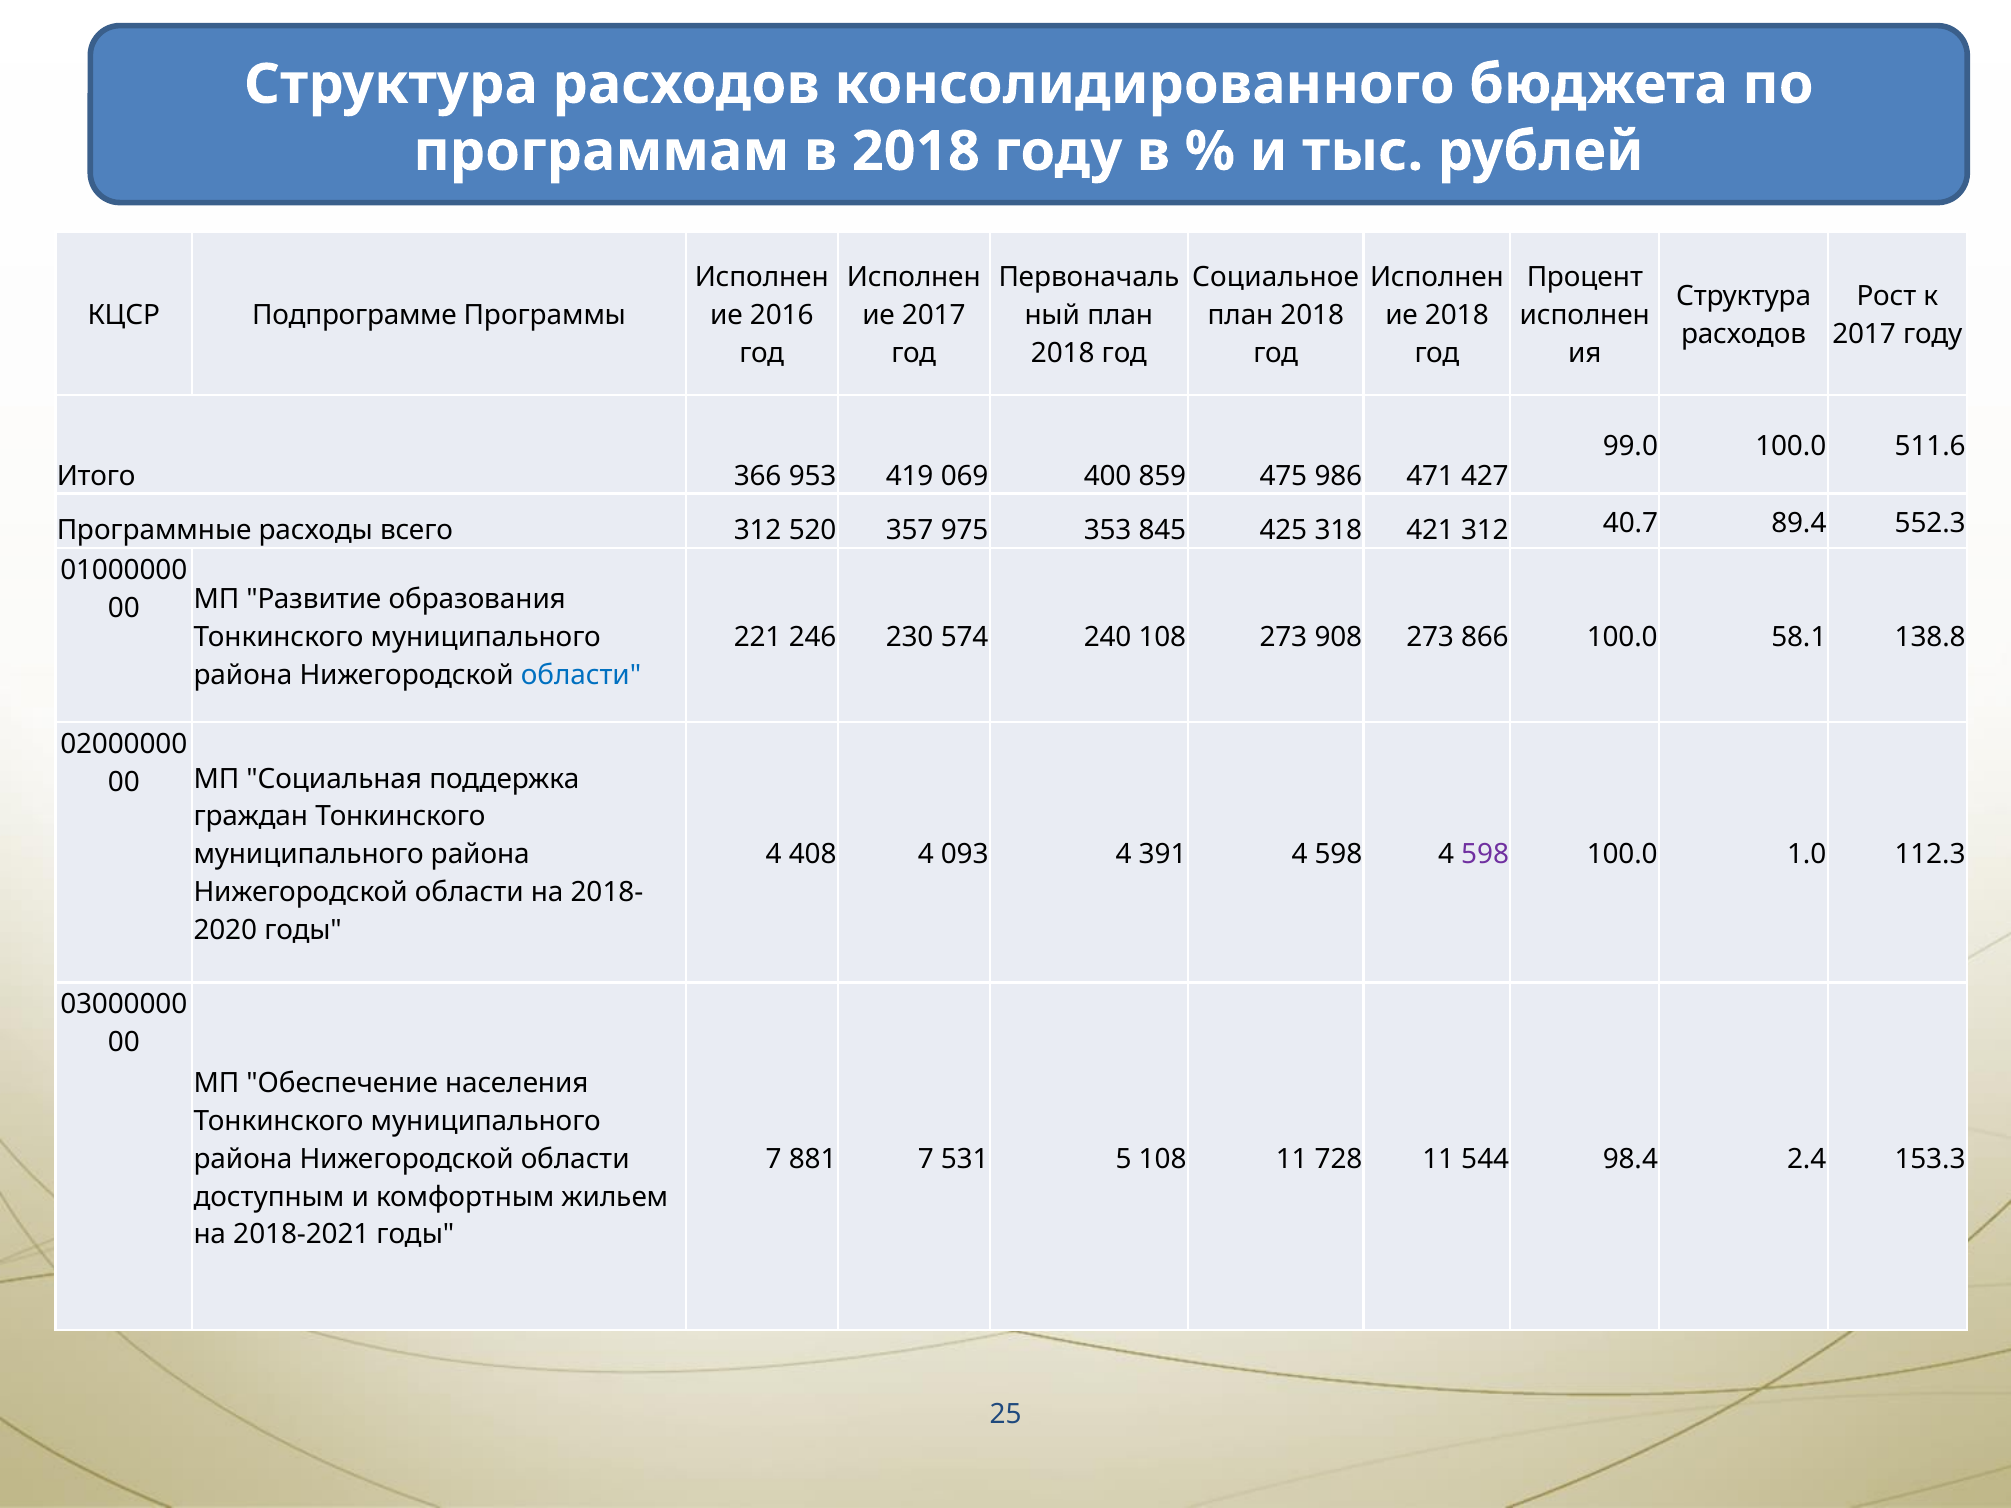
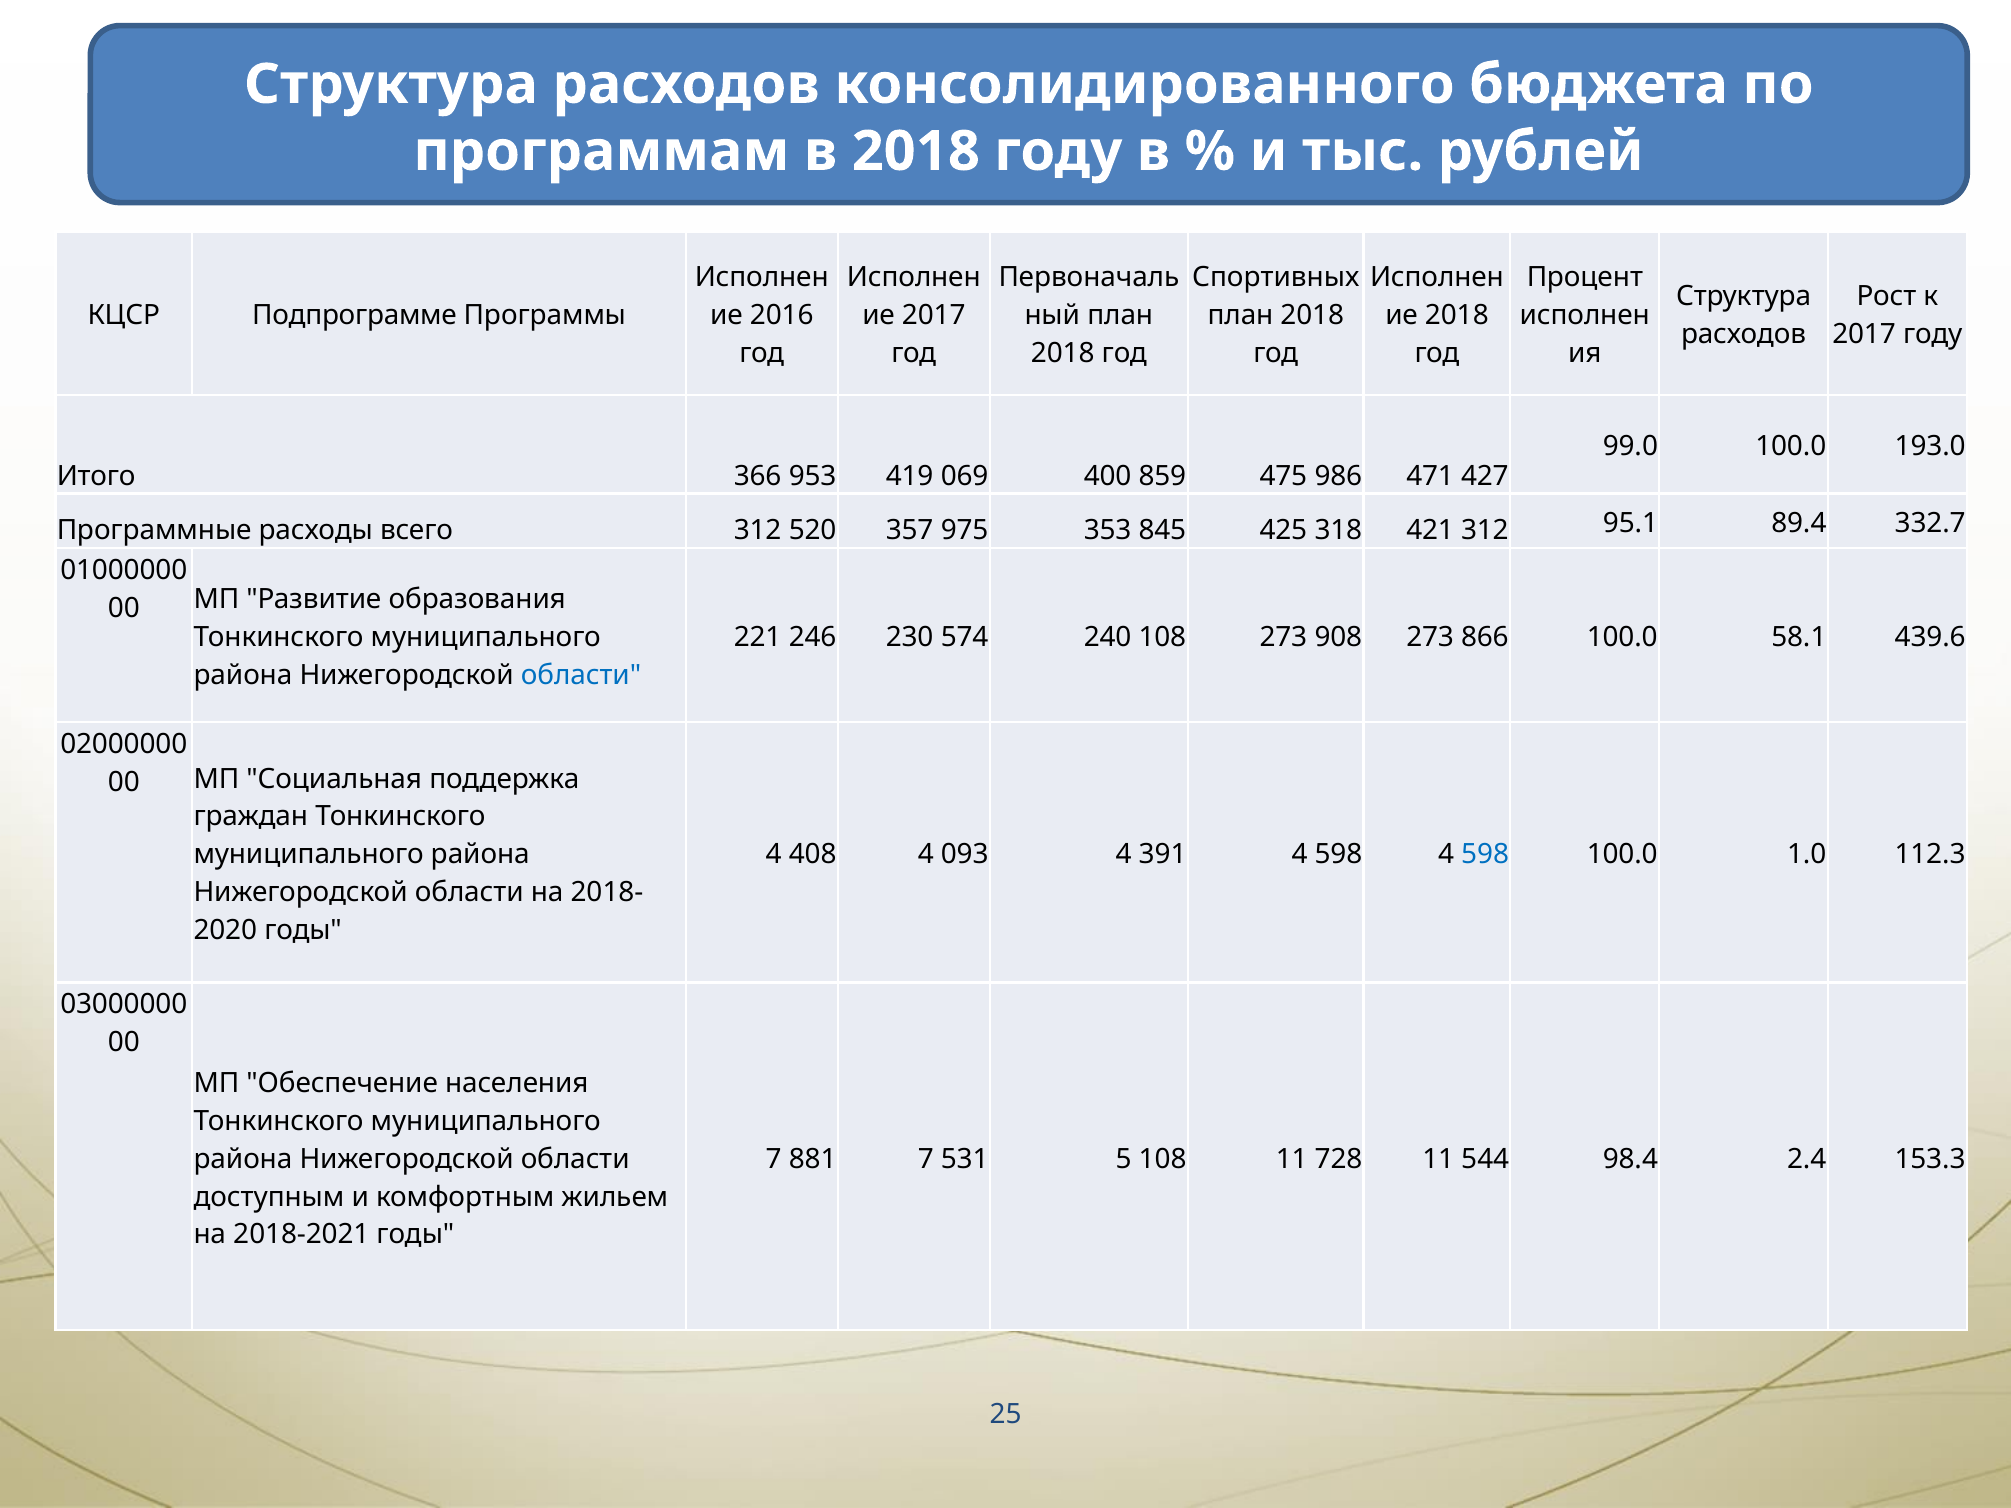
Социальное: Социальное -> Спортивных (1276, 278)
511.6: 511.6 -> 193.0 (1930, 447)
40.7: 40.7 -> 95.1 (1630, 523)
552.3: 552.3 -> 332.7 (1930, 523)
138.8: 138.8 -> 439.6 (1930, 637)
598 colour: purple -> blue (1485, 855)
